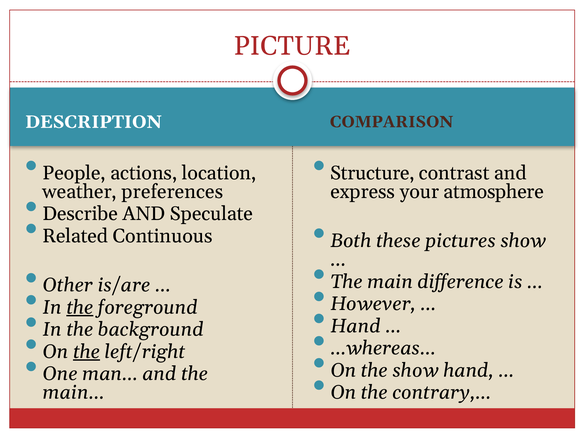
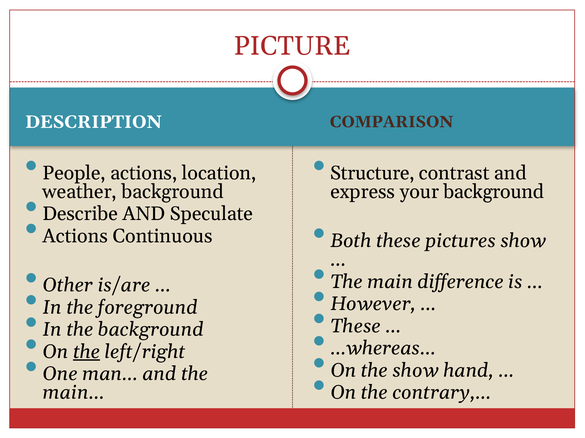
weather preferences: preferences -> background (173, 192)
your atmosphere: atmosphere -> background (494, 192)
Related: Related -> Actions (75, 236)
the underline: present -> none (80, 308)
Hand: Hand -> These (356, 327)
